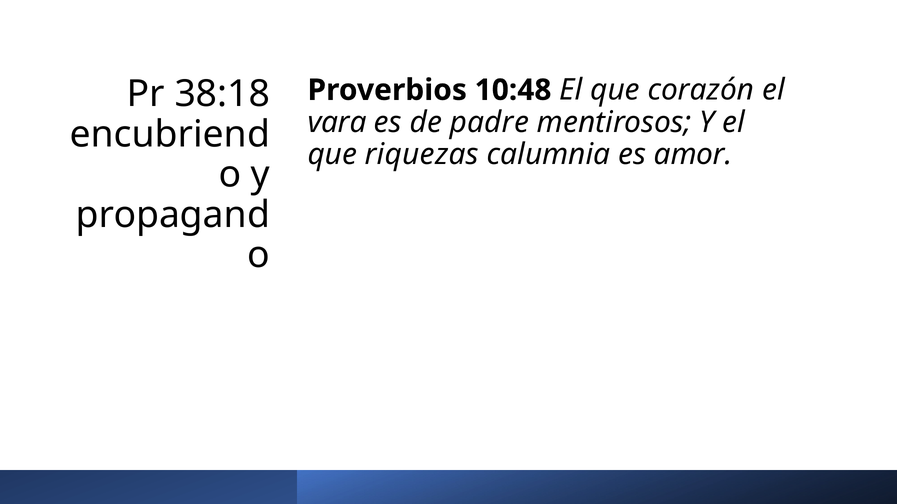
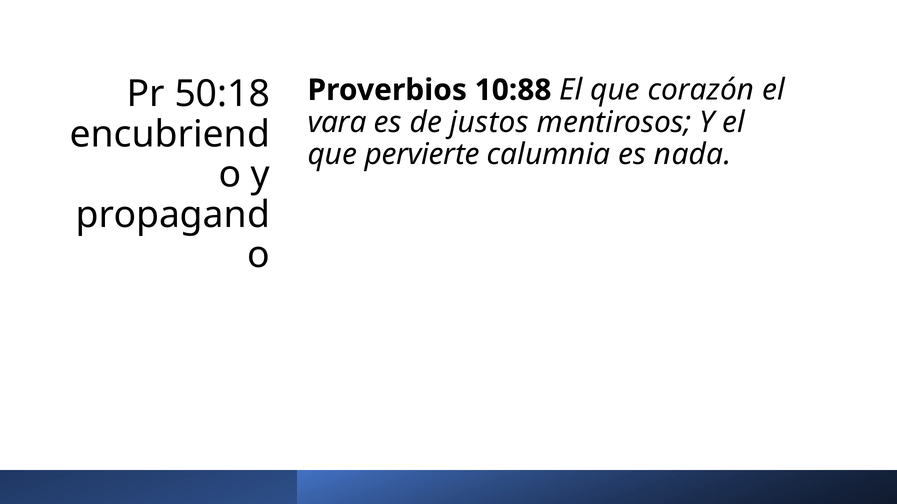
38:18: 38:18 -> 50:18 (222, 94)
10:48: 10:48 -> 10:88 (513, 90)
padre: padre -> justos (489, 122)
riquezas: riquezas -> pervierte (422, 155)
amor: amor -> nada (693, 155)
